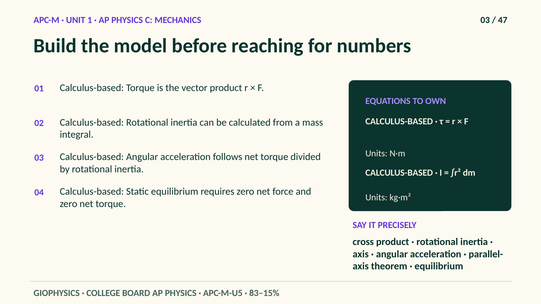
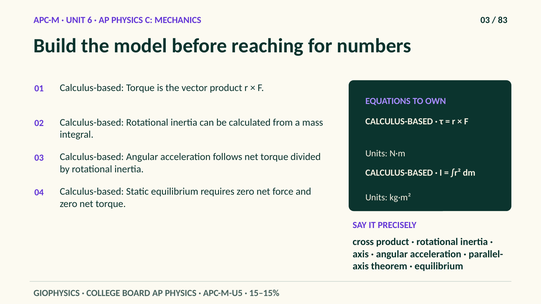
1: 1 -> 6 (90, 20)
47: 47 -> 83 (503, 20)
83–15%: 83–15% -> 15–15% (264, 294)
